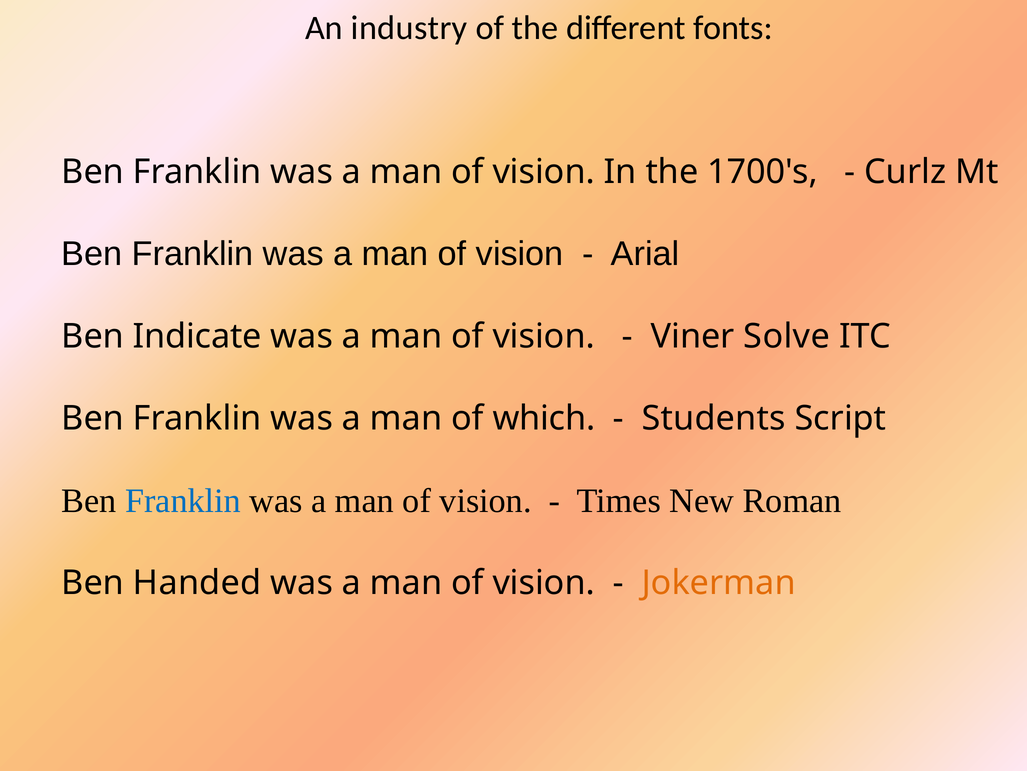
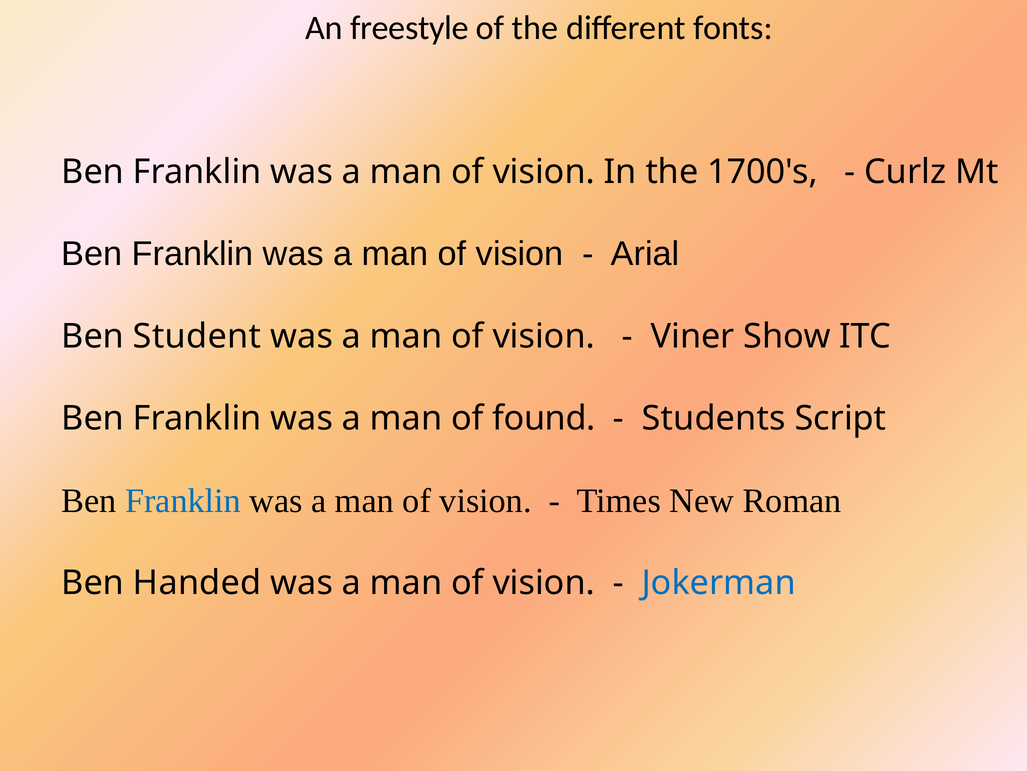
industry: industry -> freestyle (410, 28)
Indicate: Indicate -> Student (197, 336)
Solve: Solve -> Show (787, 336)
which: which -> found (544, 418)
Jokerman colour: orange -> blue (719, 583)
